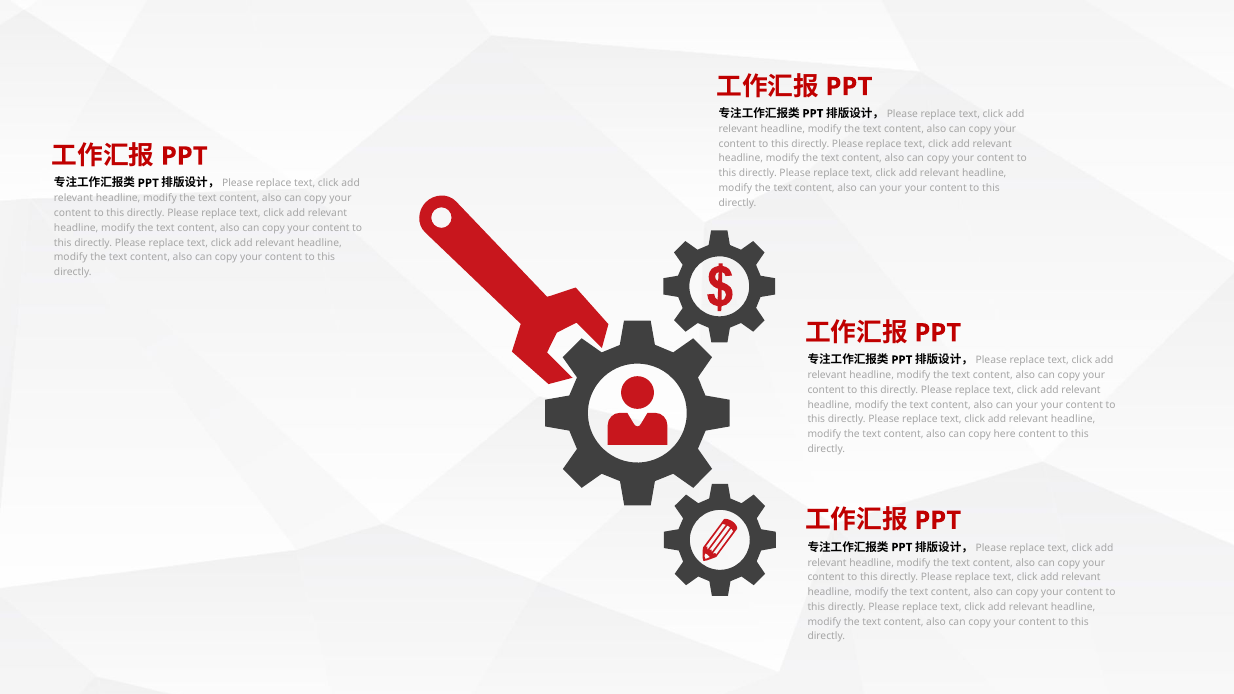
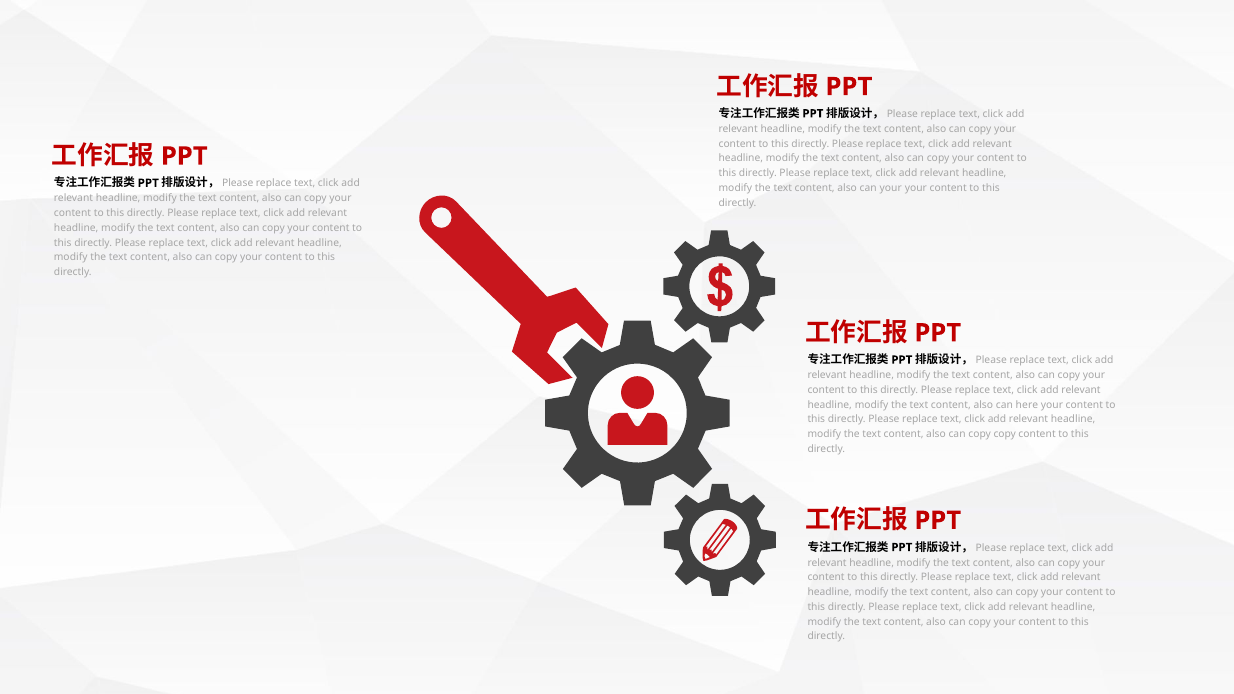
your: your -> here (1027, 405)
copy here: here -> copy (1005, 434)
